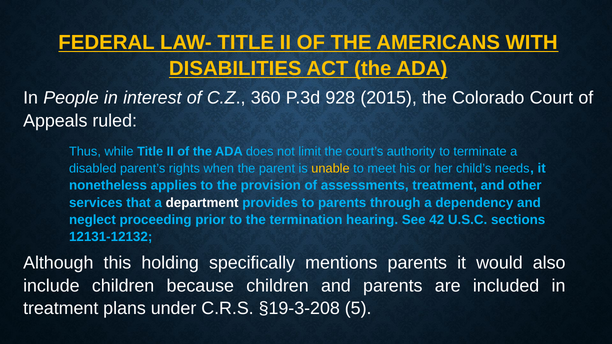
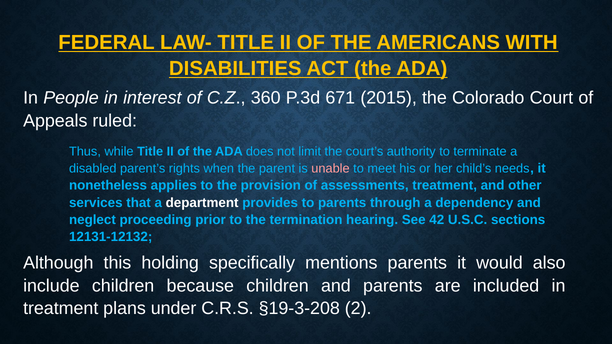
928: 928 -> 671 (340, 98)
unable colour: yellow -> pink (331, 169)
5: 5 -> 2 (358, 309)
